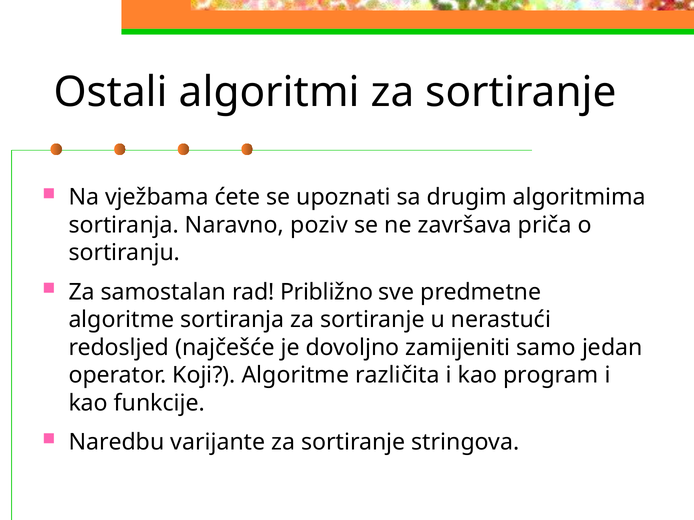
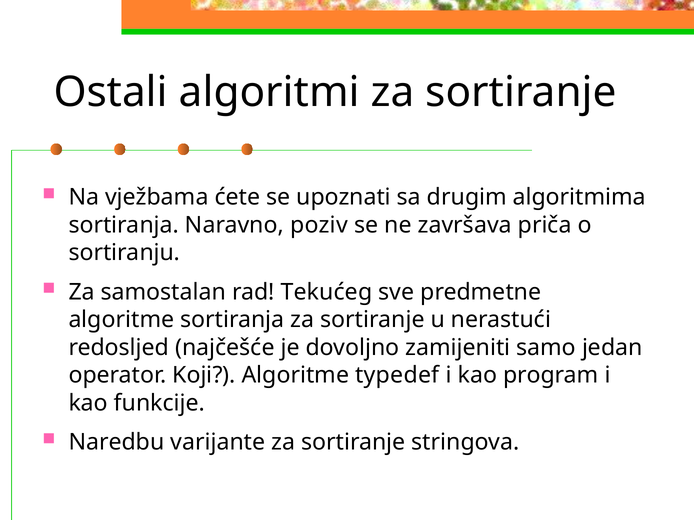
Približno: Približno -> Tekućeg (326, 292)
različita: različita -> typedef (397, 376)
